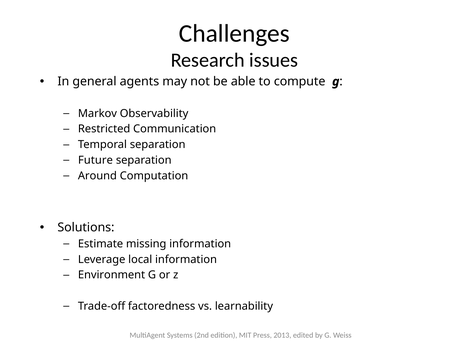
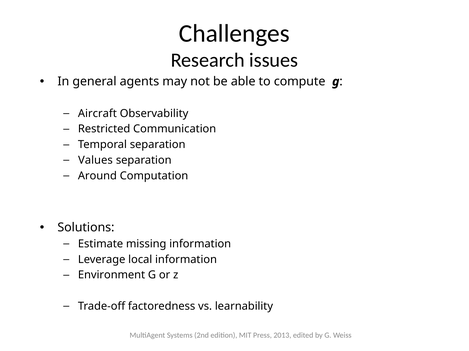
Markov: Markov -> Aircraft (97, 114)
Future: Future -> Values (95, 160)
